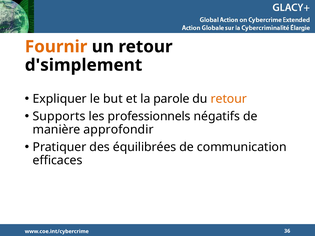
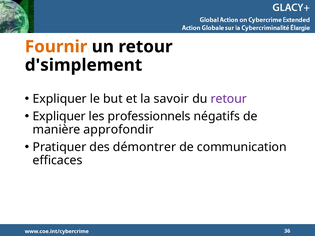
parole: parole -> savoir (171, 99)
retour colour: orange -> purple (229, 99)
Supports: Supports -> Expliquer (59, 117)
équilibrées: équilibrées -> démontrer (145, 147)
